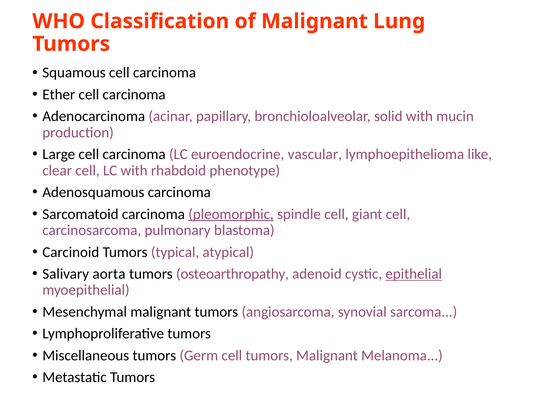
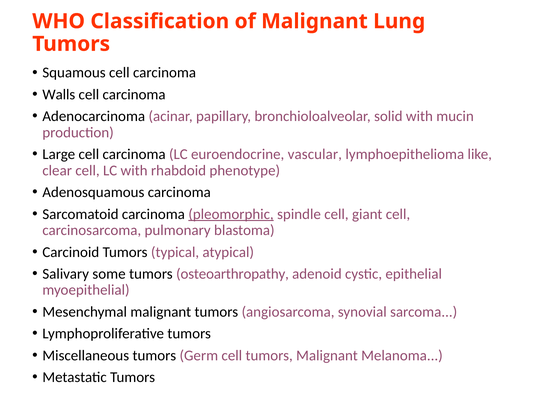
Ether: Ether -> Walls (59, 94)
aorta: aorta -> some (109, 274)
epithelial underline: present -> none (414, 274)
